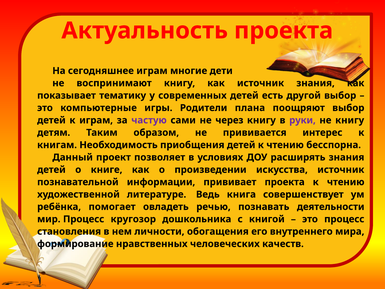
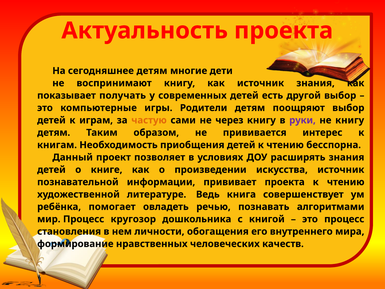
сегодняшнее играм: играм -> детям (152, 71)
тематику: тематику -> получать (123, 95)
Родители плана: плана -> детям (250, 108)
частую colour: purple -> orange (149, 120)
деятельности: деятельности -> алгоритмами (331, 207)
